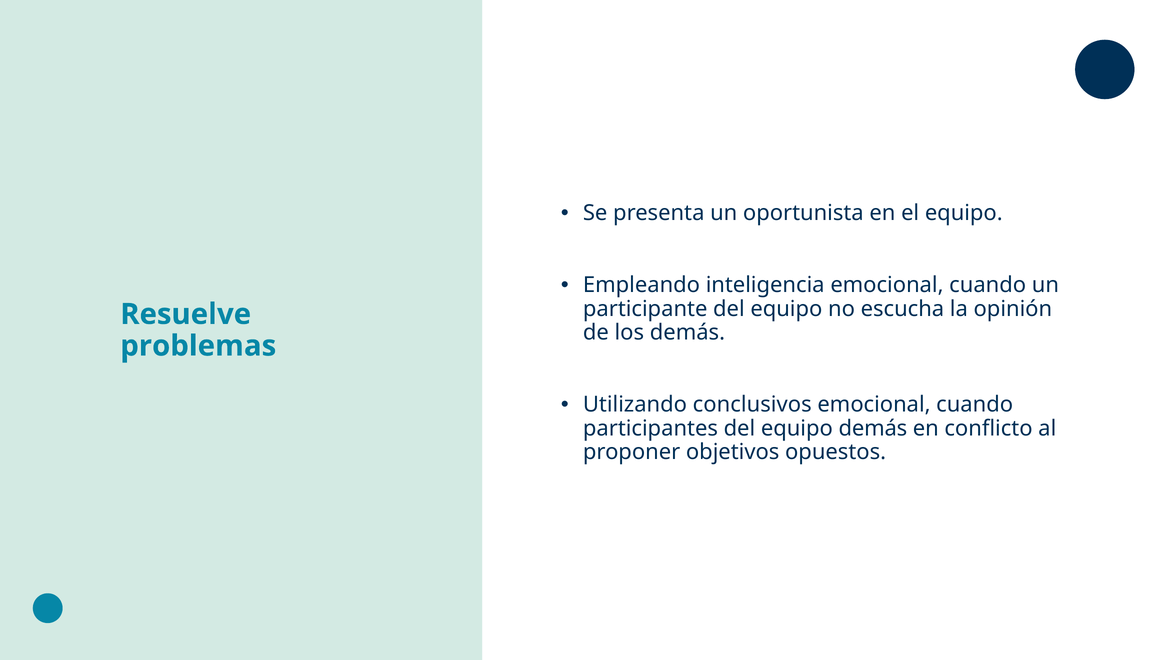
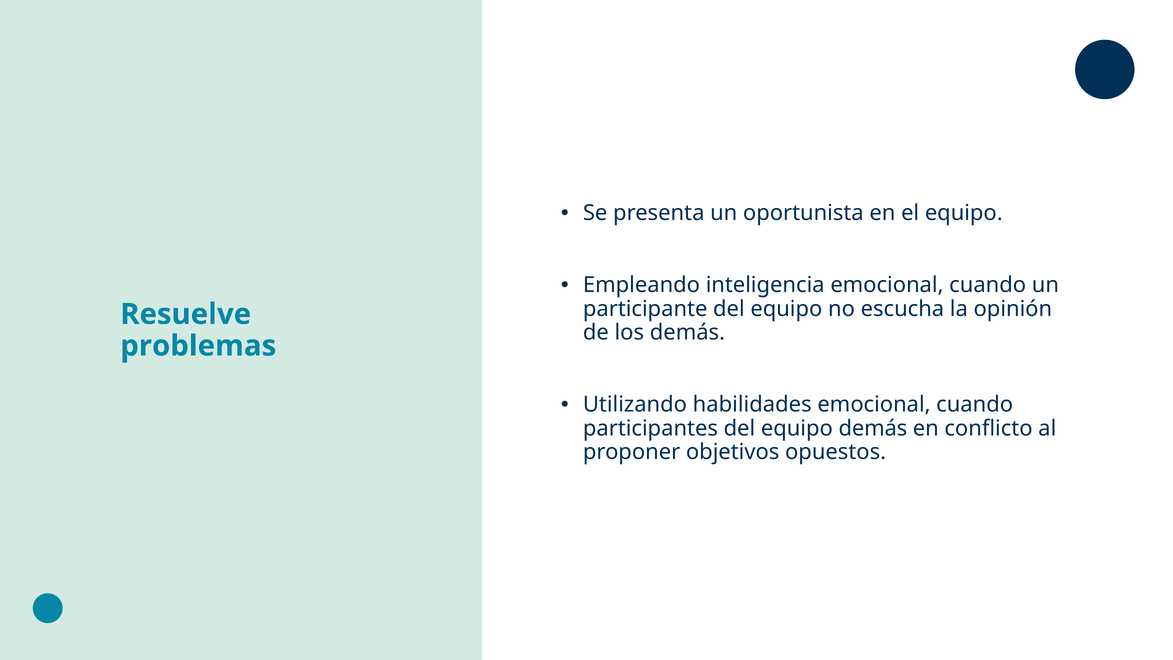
conclusivos: conclusivos -> habilidades (752, 404)
